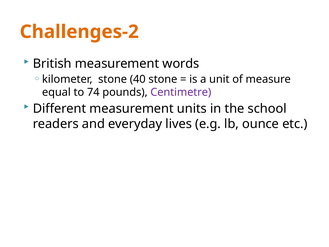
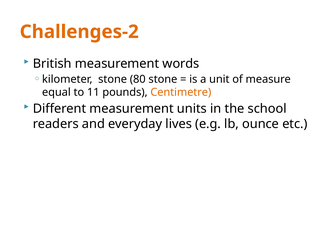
40: 40 -> 80 (138, 79)
74: 74 -> 11 (93, 92)
Centimetre colour: purple -> orange (181, 92)
